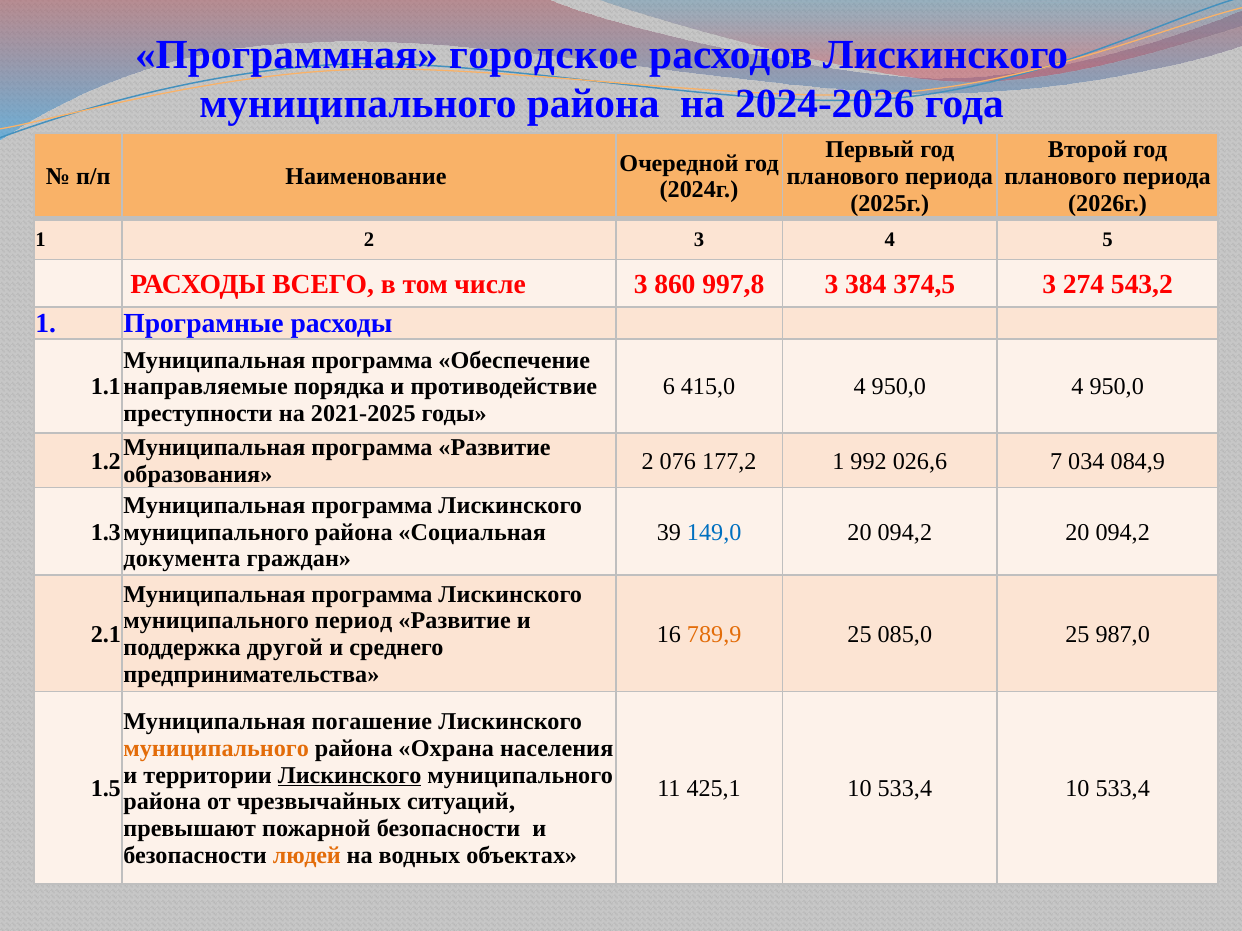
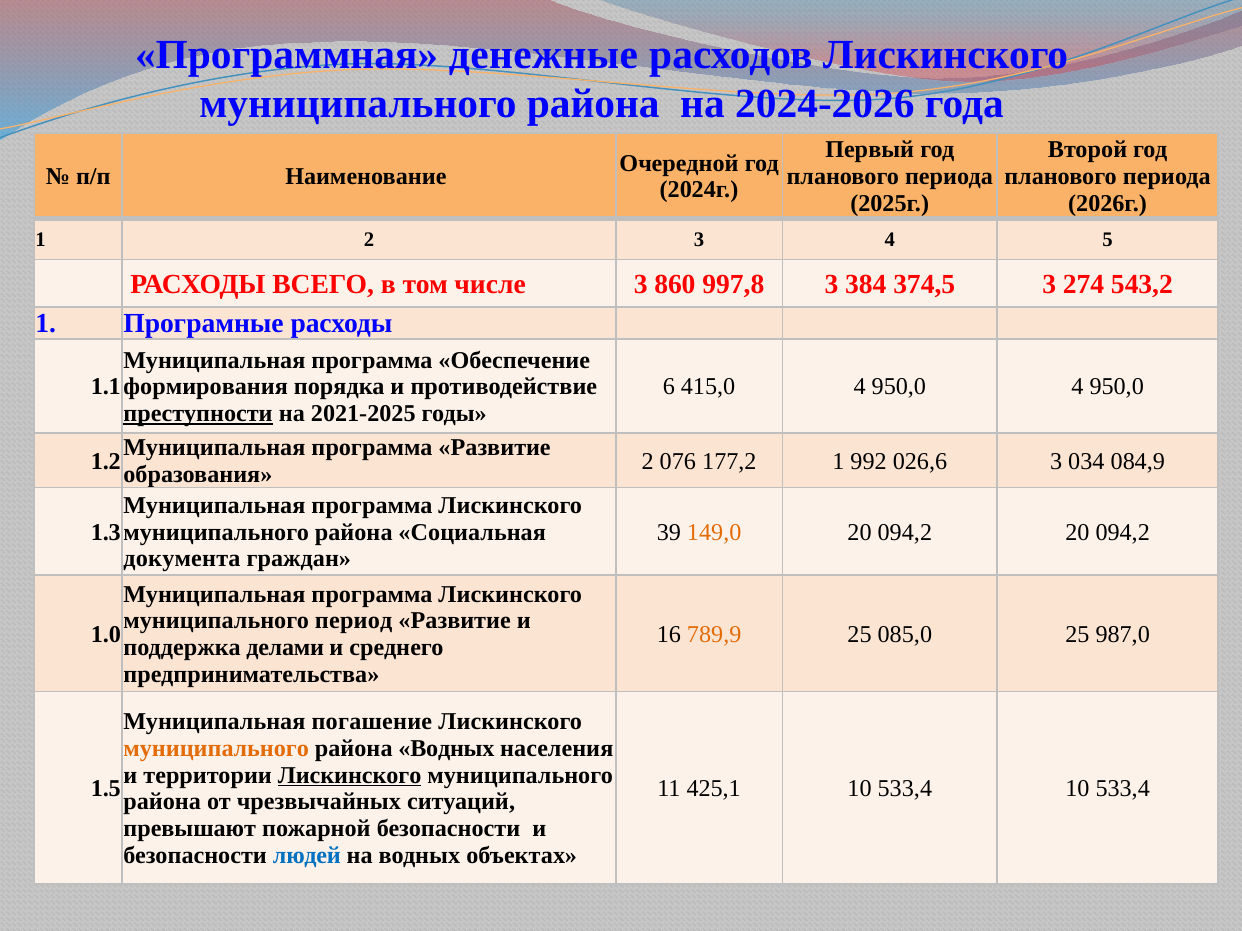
городское: городское -> денежные (543, 54)
направляемые: направляемые -> формирования (206, 387)
преступности underline: none -> present (198, 414)
026,6 7: 7 -> 3 (1056, 461)
149,0 colour: blue -> orange (714, 532)
2.1: 2.1 -> 1.0 (106, 634)
другой: другой -> делами (285, 648)
района Охрана: Охрана -> Водных (446, 749)
людей colour: orange -> blue (307, 856)
